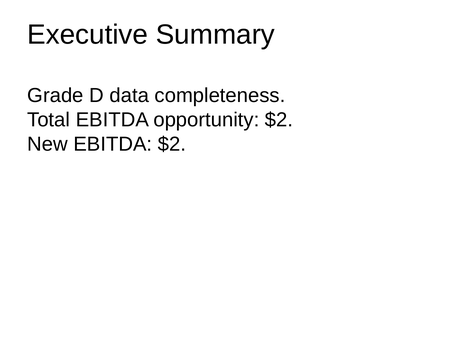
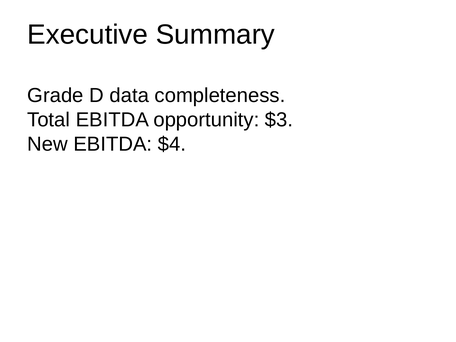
opportunity $2: $2 -> $3 (279, 120)
EBITDA $2: $2 -> $4 (172, 144)
